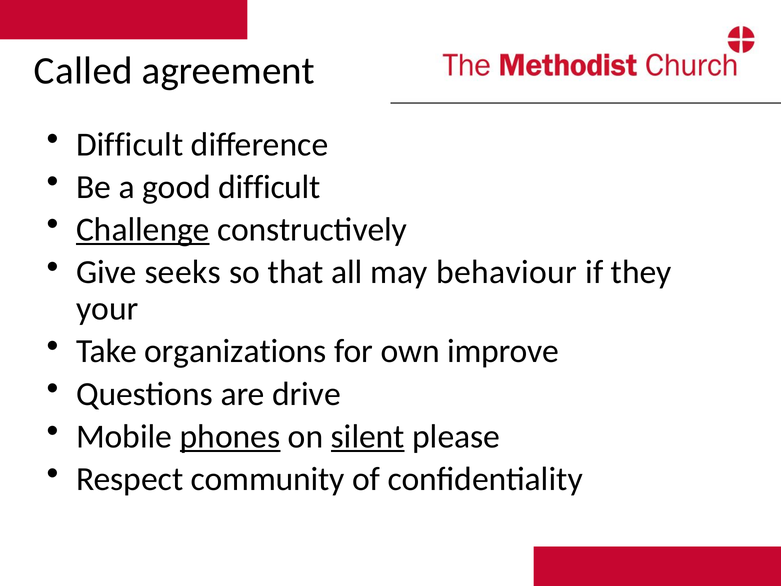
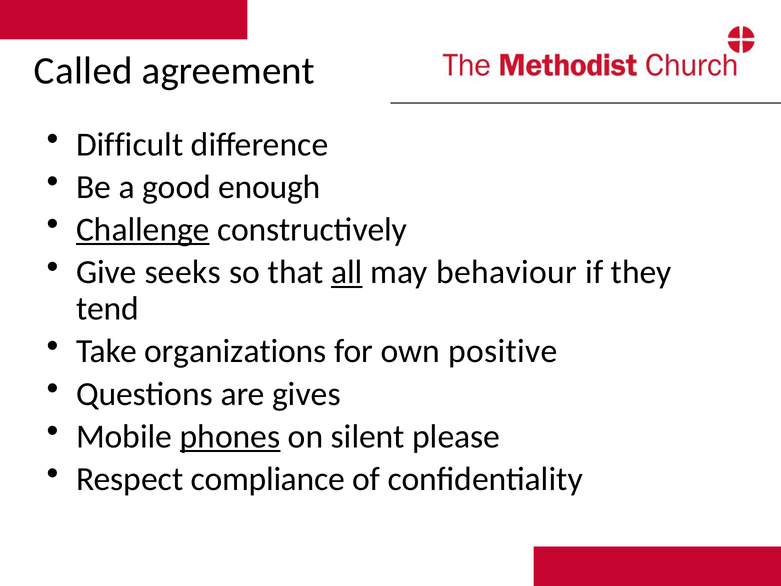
good difficult: difficult -> enough (269, 187)
all underline: none -> present (347, 272)
your: your -> tend (107, 309)
improve: improve -> positive (503, 351)
drive: drive -> gives (306, 394)
silent underline: present -> none (368, 436)
community: community -> compliance (268, 479)
